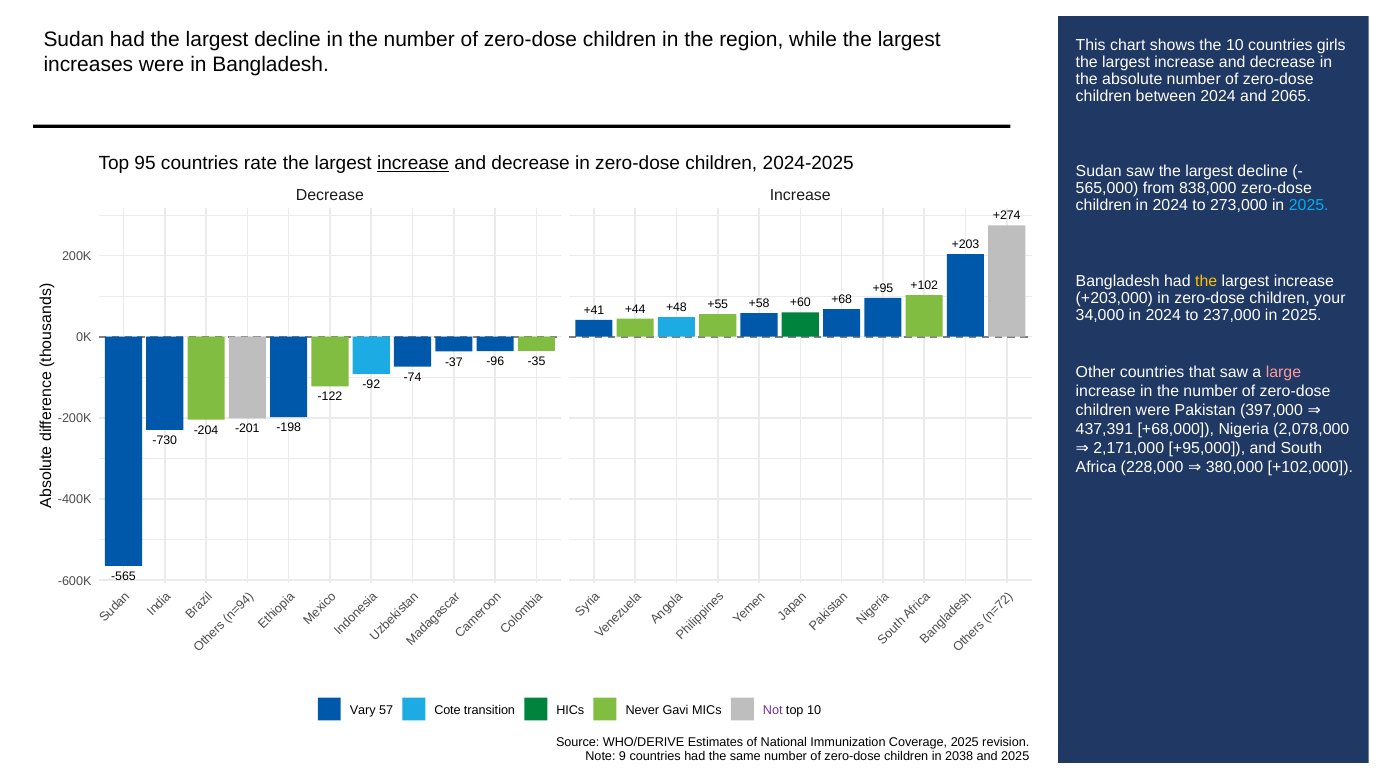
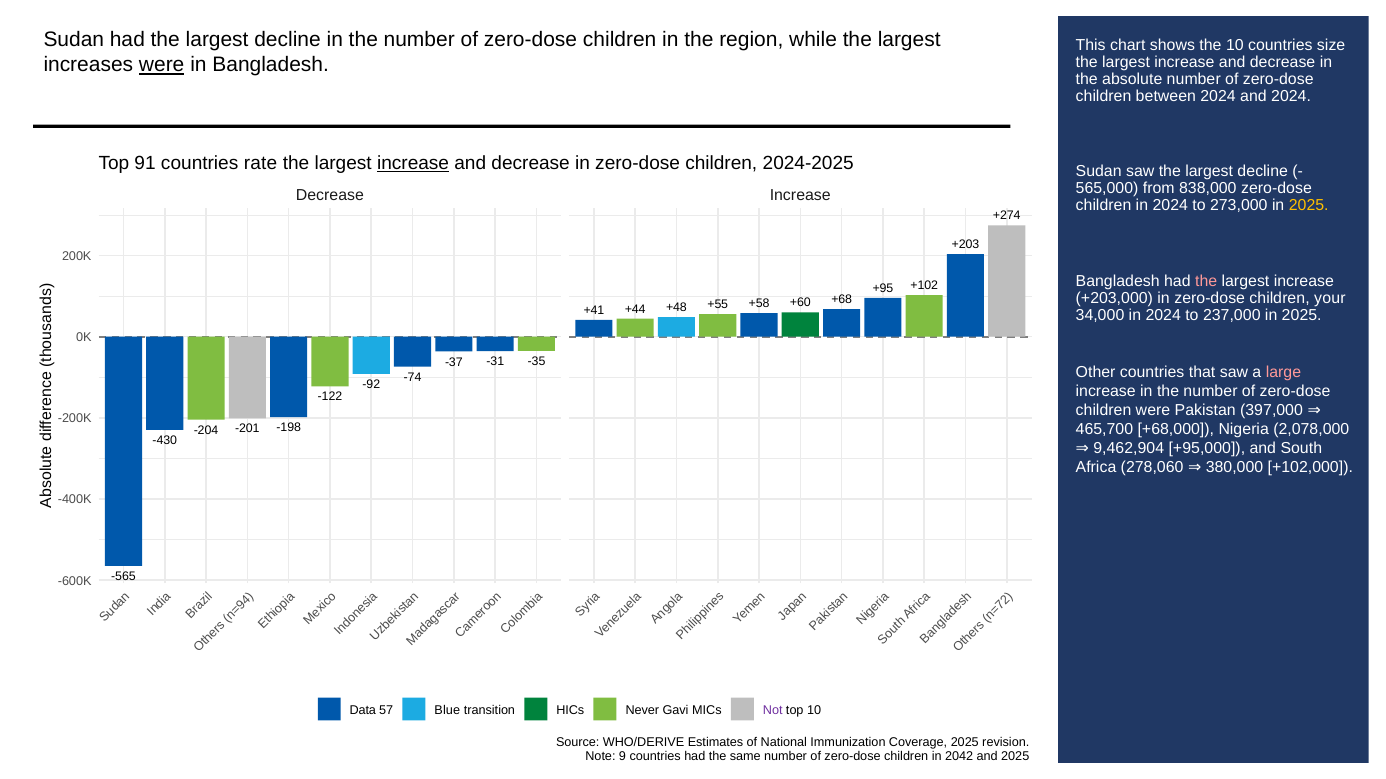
girls: girls -> size (1331, 45)
were underline: none -> present (162, 65)
and 2065: 2065 -> 2024 (1291, 96)
95: 95 -> 91 (145, 164)
2025 colour: light blue -> yellow (1309, 206)
the colour: yellow -> pink (1206, 281)
-96: -96 -> -31 (495, 362)
437,391: 437,391 -> 465,700 (1104, 429)
-730: -730 -> -430 (165, 441)
2,171,000: 2,171,000 -> 9,462,904 (1129, 448)
228,000: 228,000 -> 278,060 (1152, 468)
Vary: Vary -> Data (363, 710)
Cote: Cote -> Blue (447, 710)
2038: 2038 -> 2042 (959, 757)
